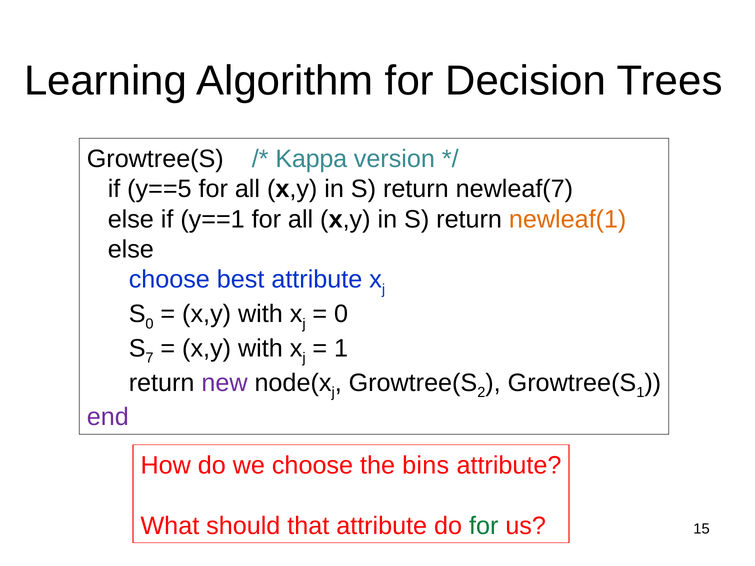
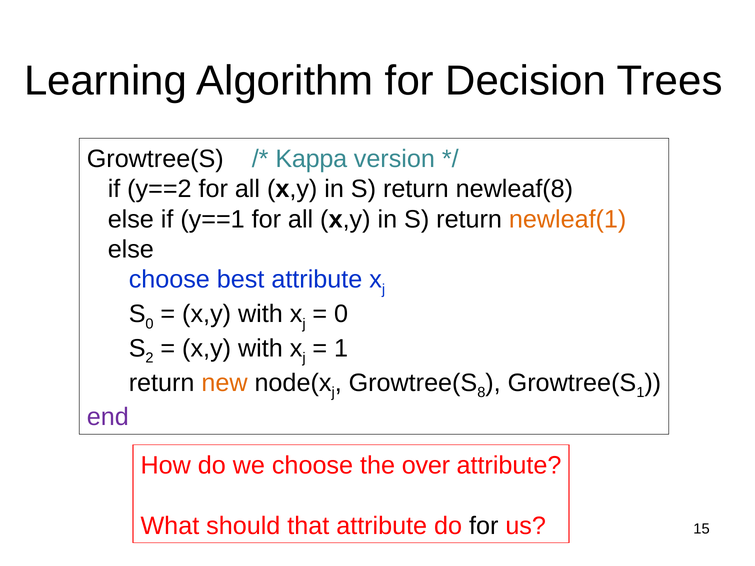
y==5: y==5 -> y==2 (159, 189)
newleaf(7: newleaf(7 -> newleaf(8 (514, 189)
7: 7 -> 2 (150, 358)
new colour: purple -> orange (225, 383)
2: 2 -> 8 (481, 393)
bins: bins -> over (426, 466)
for colour: green -> black (484, 526)
